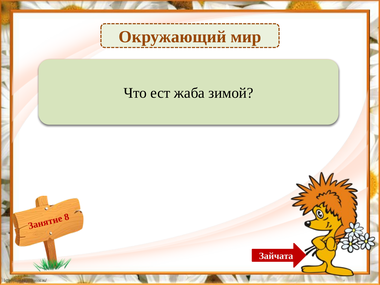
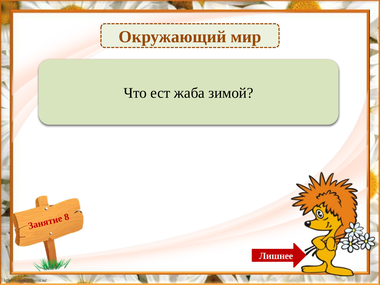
Зайчата: Зайчата -> Лишнее (276, 256)
